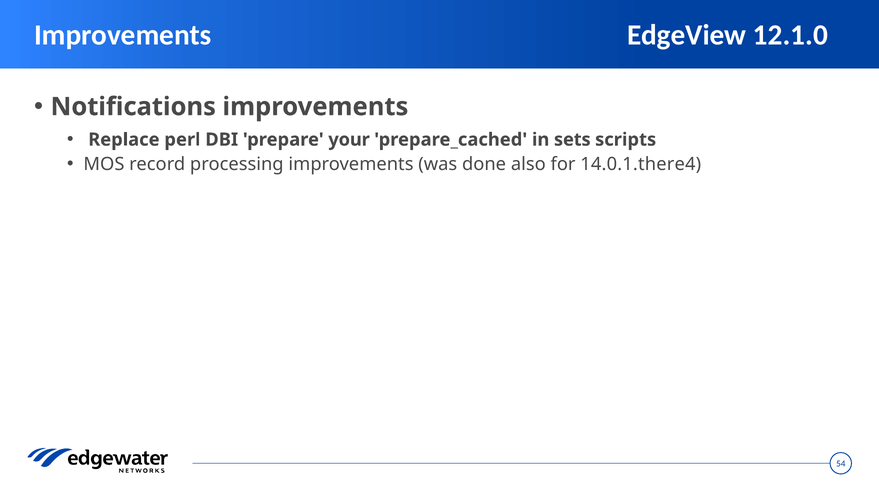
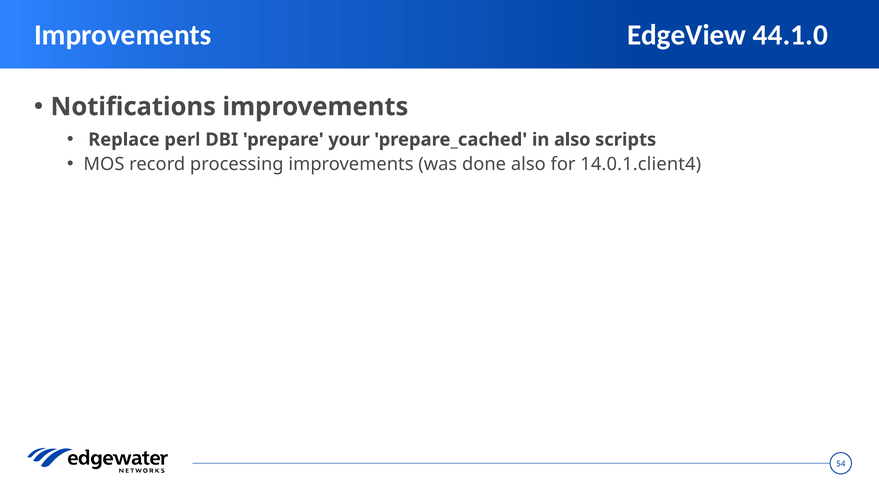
12.1.0: 12.1.0 -> 44.1.0 (790, 35)
in sets: sets -> also (572, 140)
14.0.1.there4: 14.0.1.there4 -> 14.0.1.client4 (641, 164)
